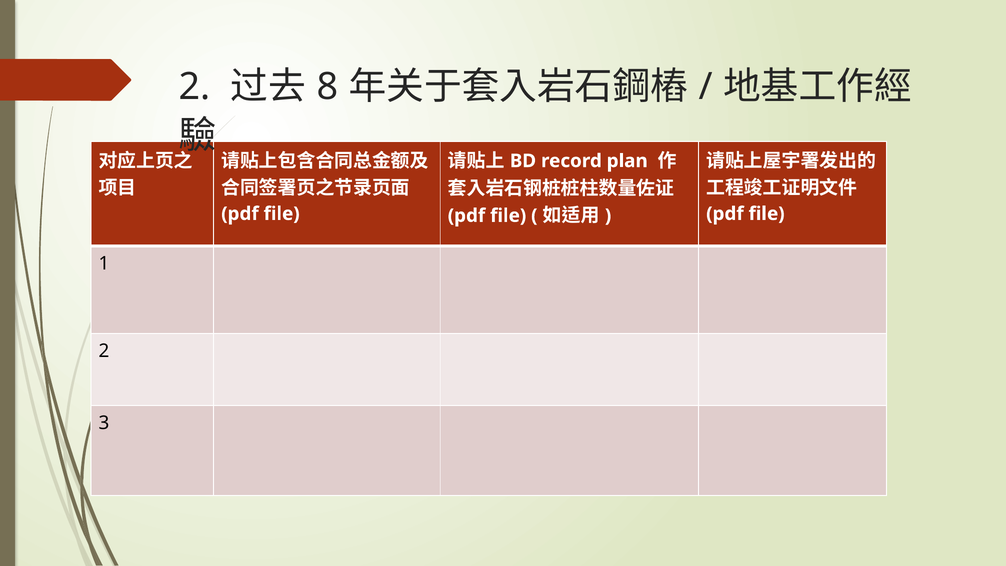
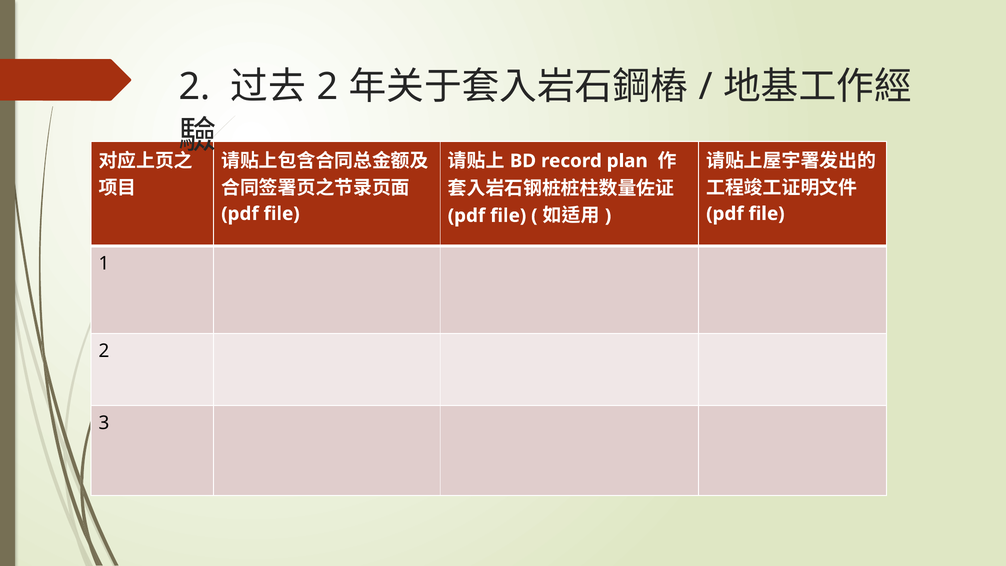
8: 8 -> 2 (328, 87)
